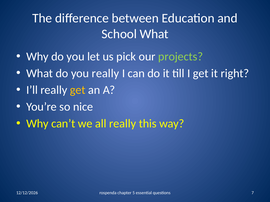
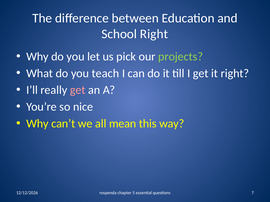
School What: What -> Right (154, 34)
you really: really -> teach (105, 73)
get colour: yellow -> pink (78, 90)
all really: really -> mean (123, 124)
